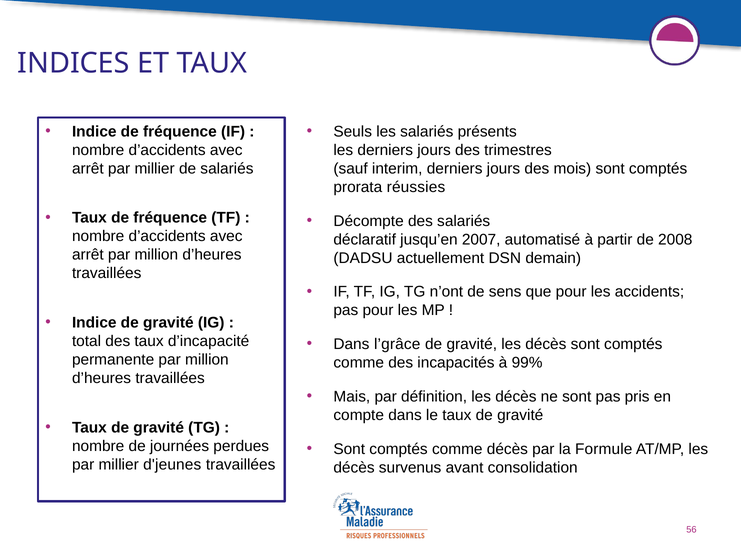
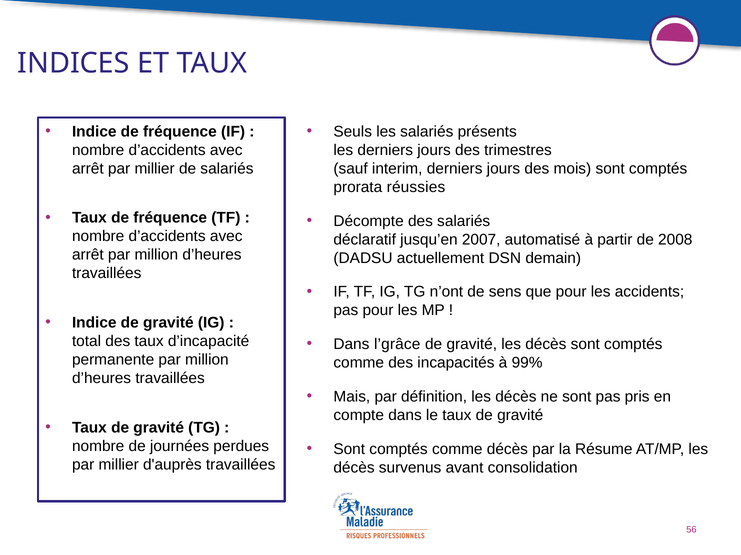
Formule: Formule -> Résume (604, 450)
d'jeunes: d'jeunes -> d'auprès (172, 465)
